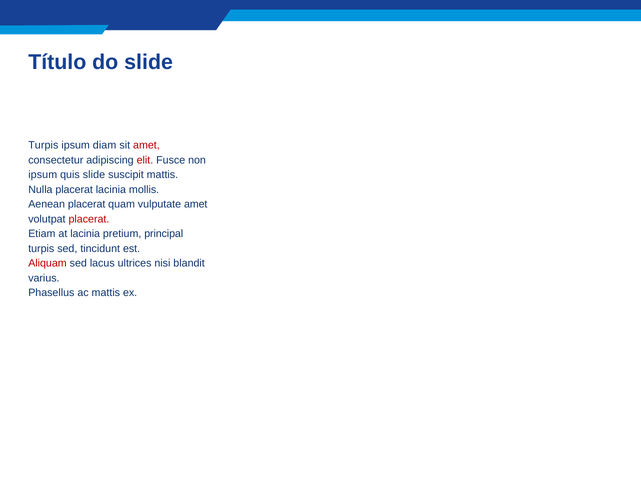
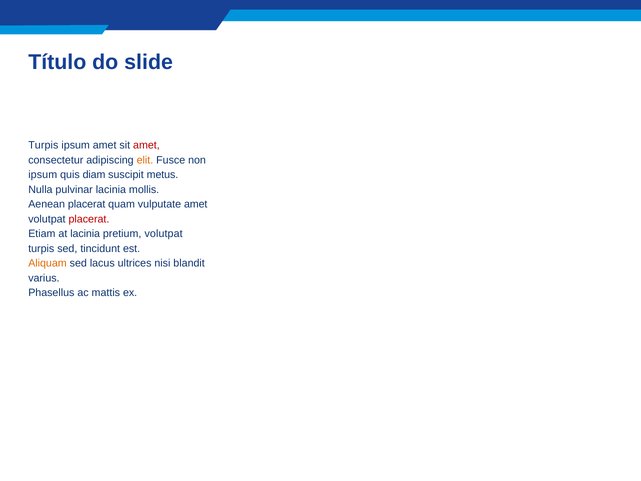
ipsum diam: diam -> amet (105, 145)
elit colour: red -> orange (145, 160)
quis slide: slide -> diam (94, 175)
suscipit mattis: mattis -> metus (162, 175)
Nulla placerat: placerat -> pulvinar (74, 190)
pretium principal: principal -> volutpat (164, 234)
Aliquam colour: red -> orange (47, 263)
